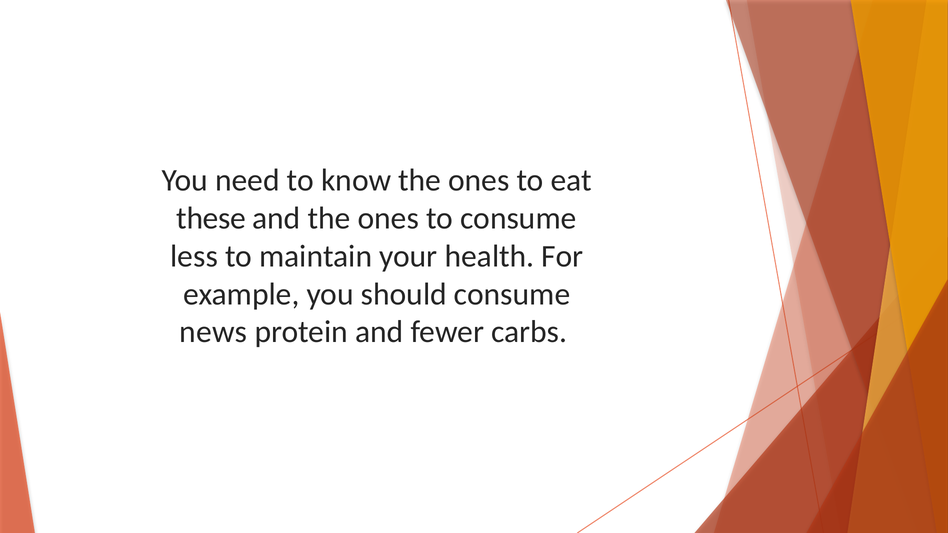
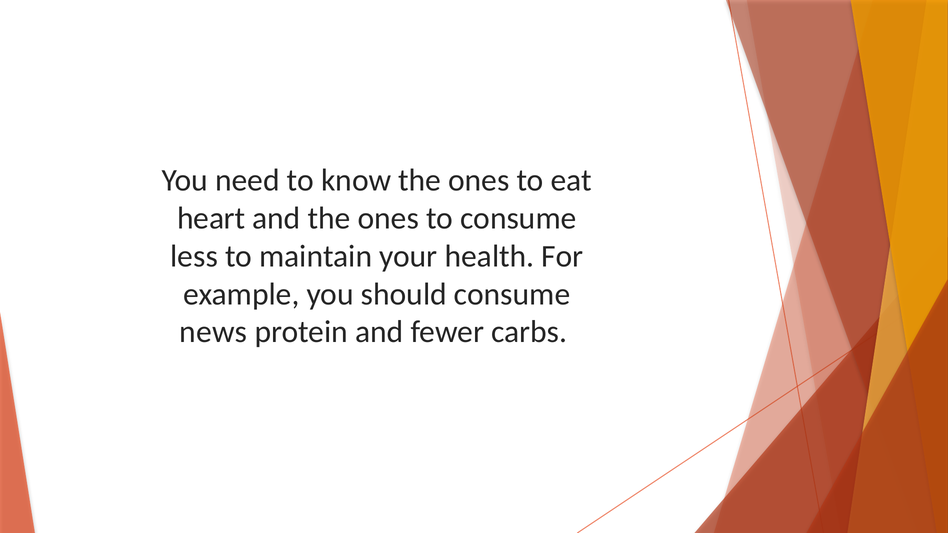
these: these -> heart (211, 218)
